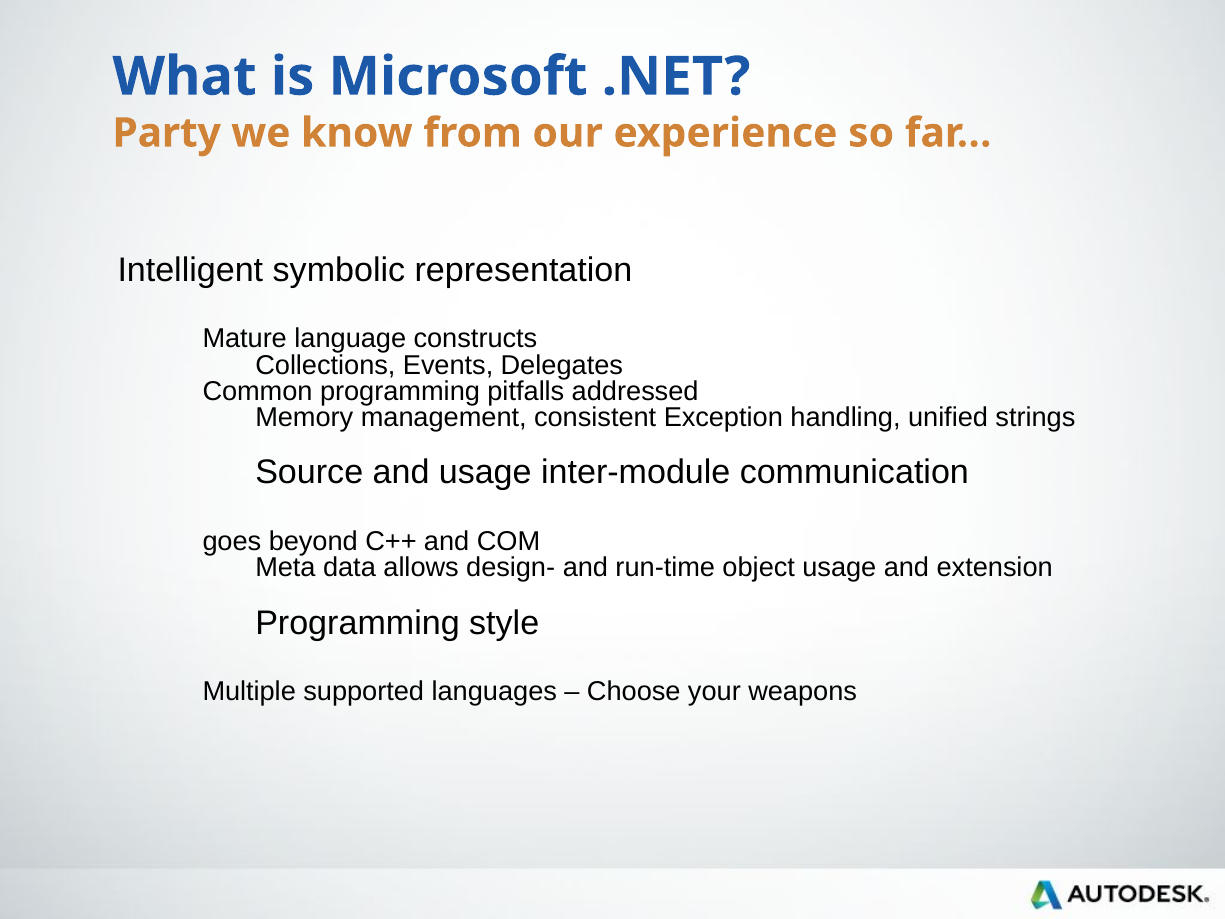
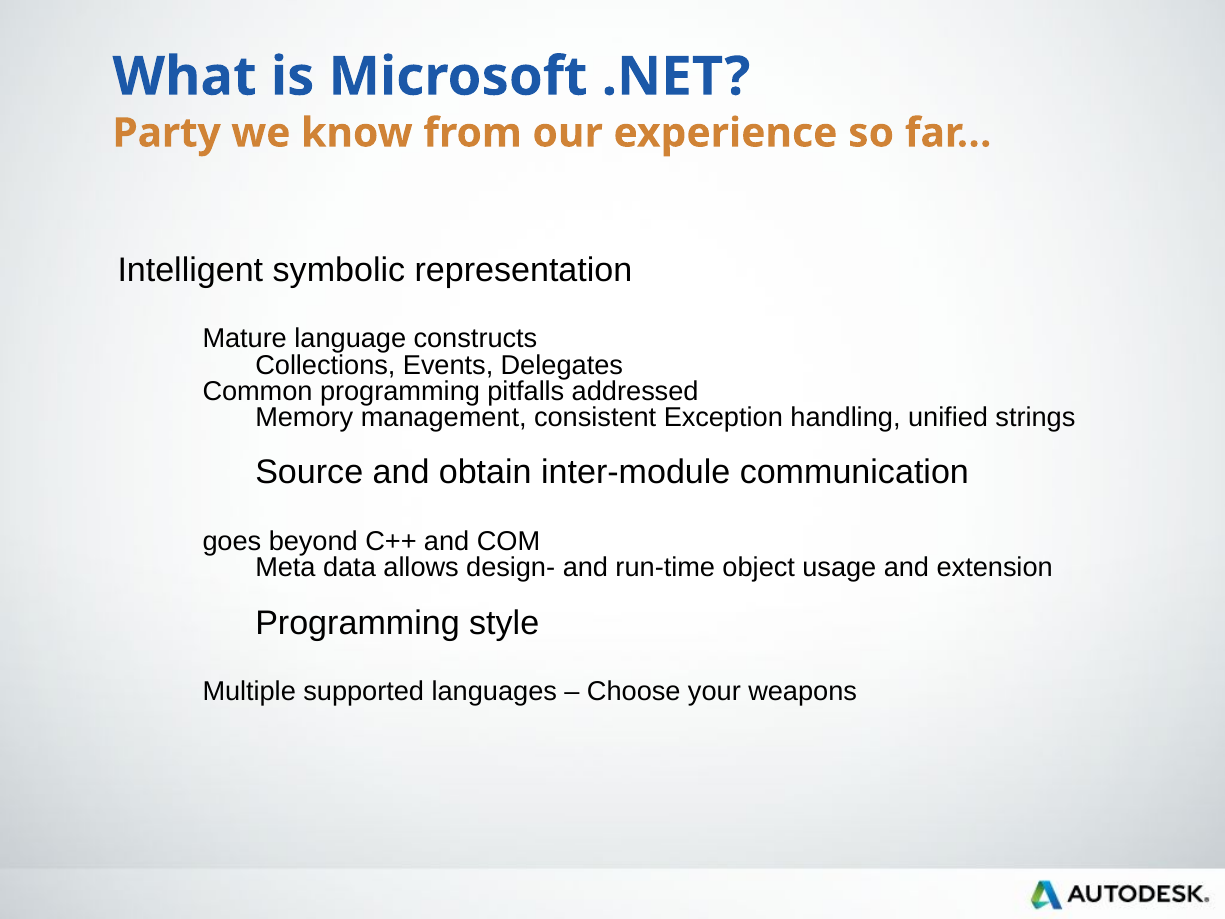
and usage: usage -> obtain (485, 473)
